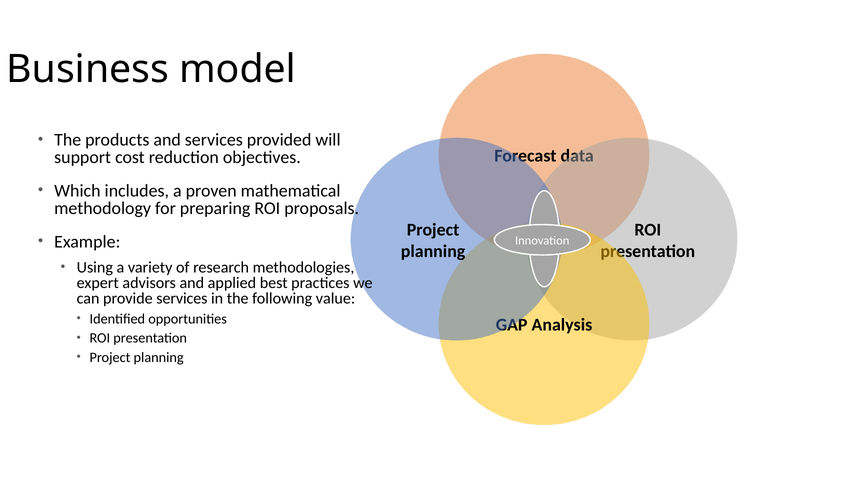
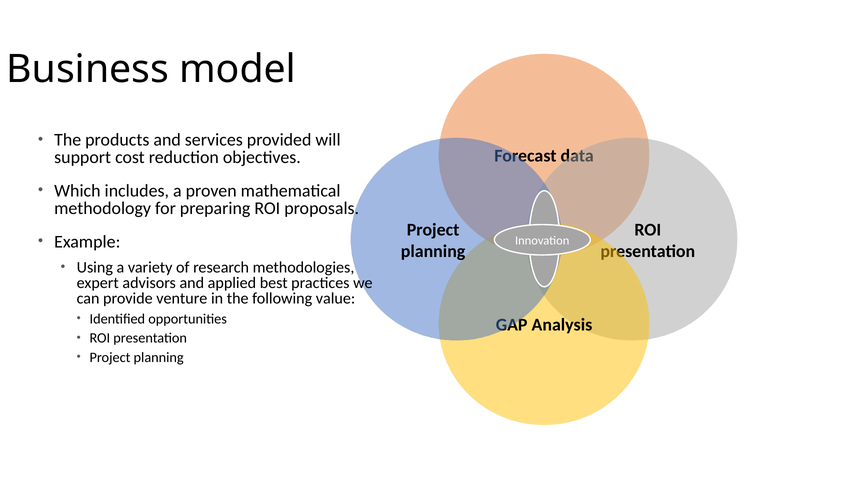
provide services: services -> venture (182, 298)
